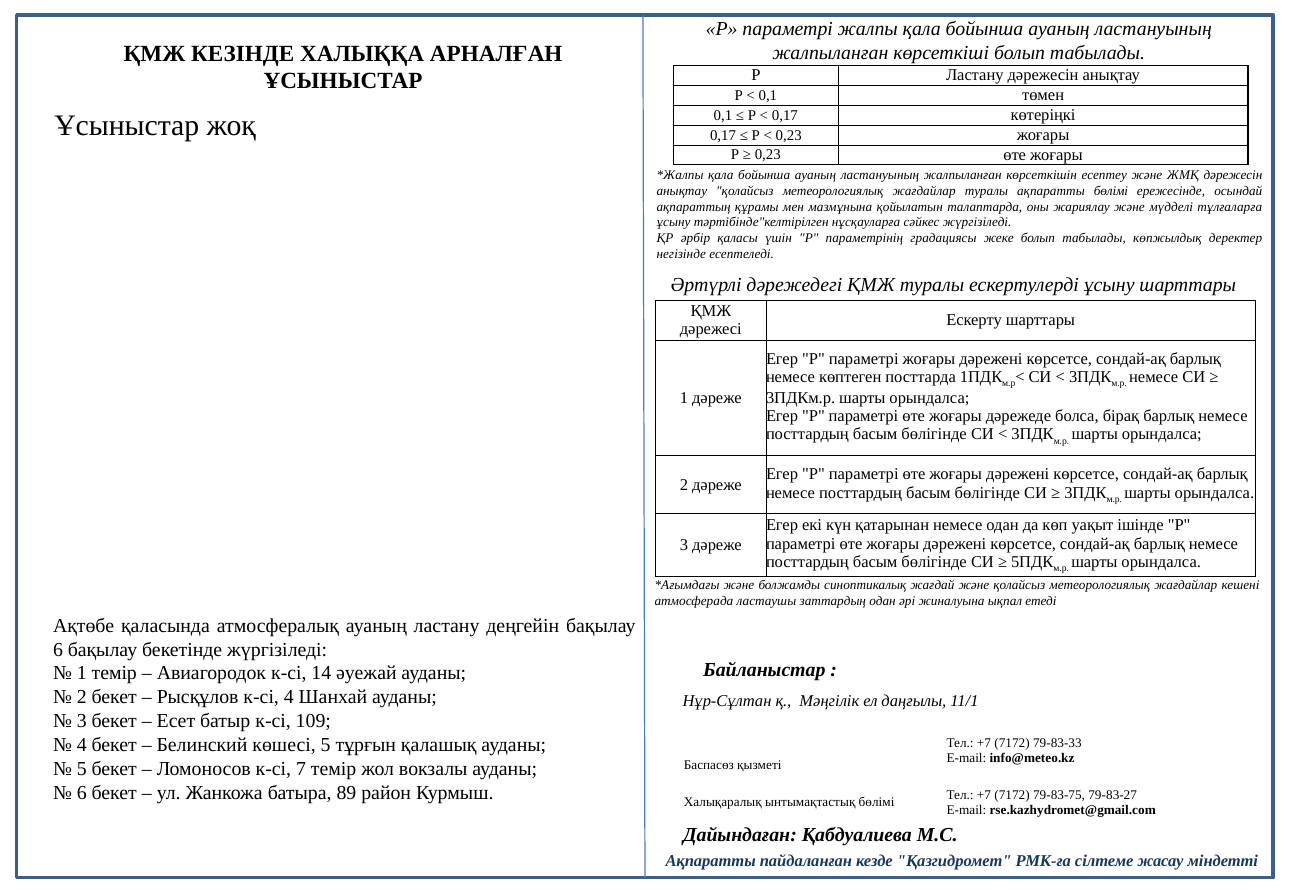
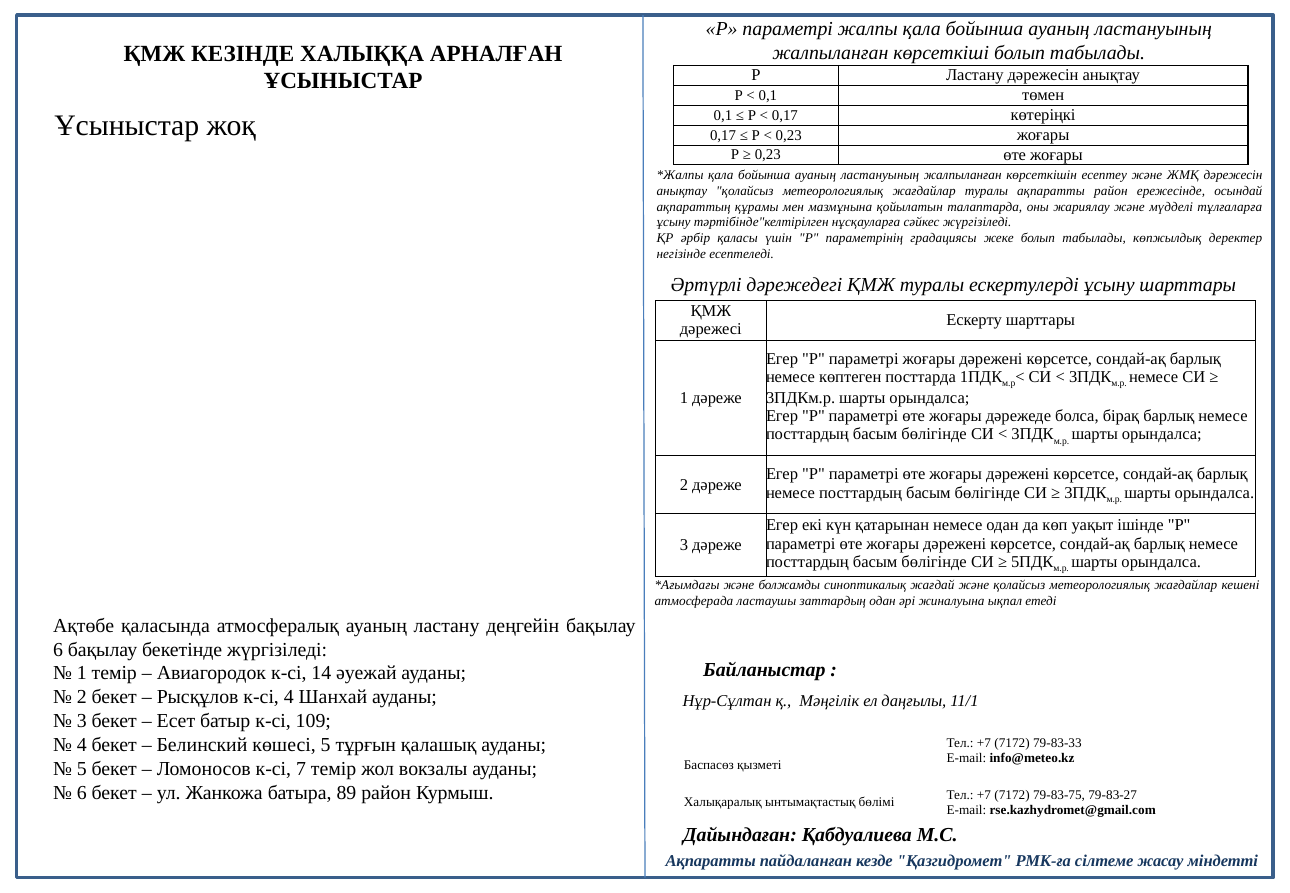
ақпаратты бөлімі: бөлімі -> район (1111, 191)
